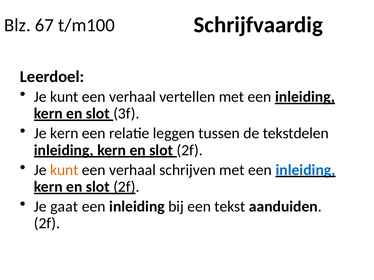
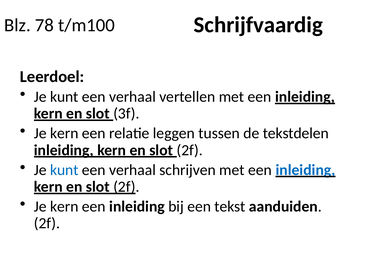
67: 67 -> 78 (44, 25)
kunt colour: orange -> blue (64, 170)
gaat: gaat -> kern (64, 207)
